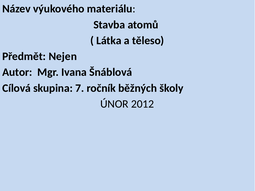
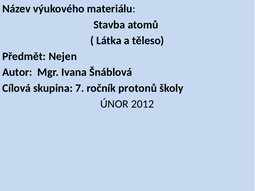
běžných: běžných -> protonů (138, 88)
